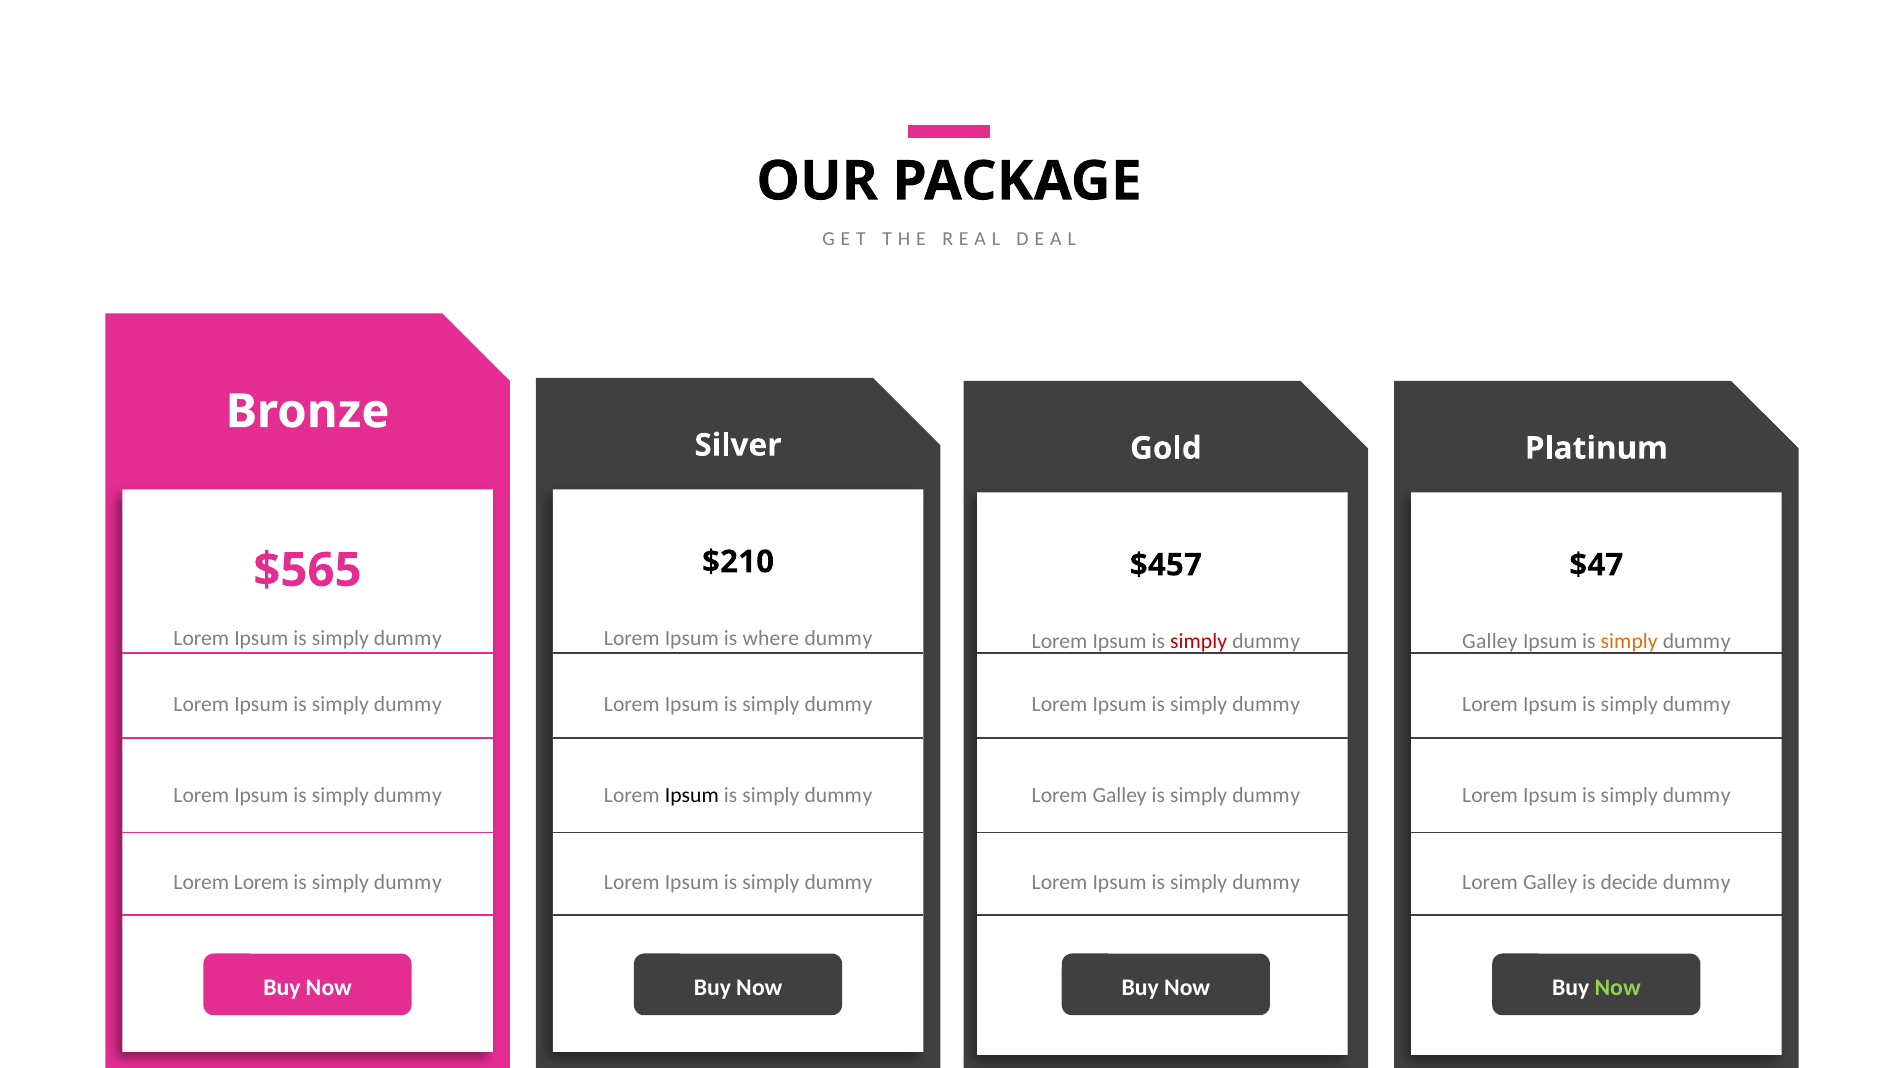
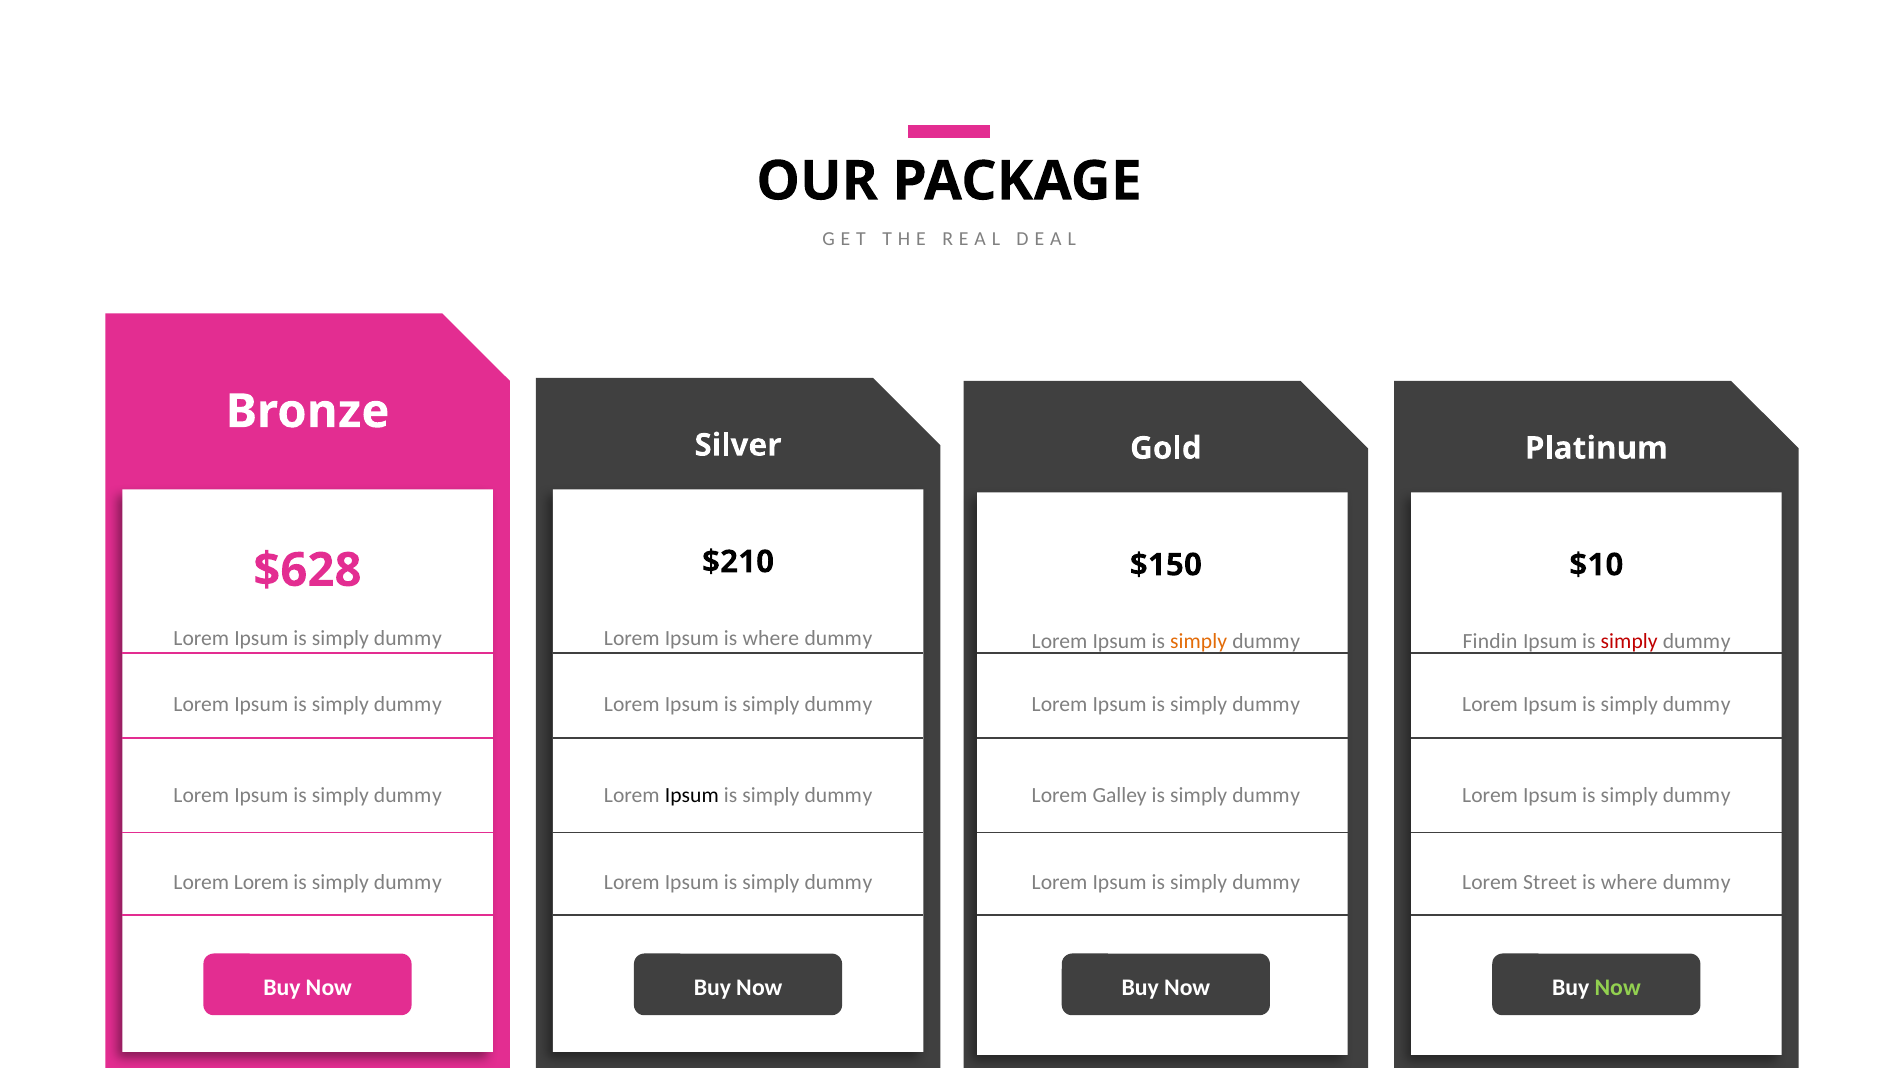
$457: $457 -> $150 (1166, 565)
$47: $47 -> $10 (1596, 565)
$565: $565 -> $628 (307, 570)
simply colour: red -> orange (1199, 641)
Galley: Galley -> Findin (1490, 641)
simply colour: orange -> red (1629, 641)
Galley: Galley -> Street (1550, 882)
decide: decide -> where (1629, 882)
